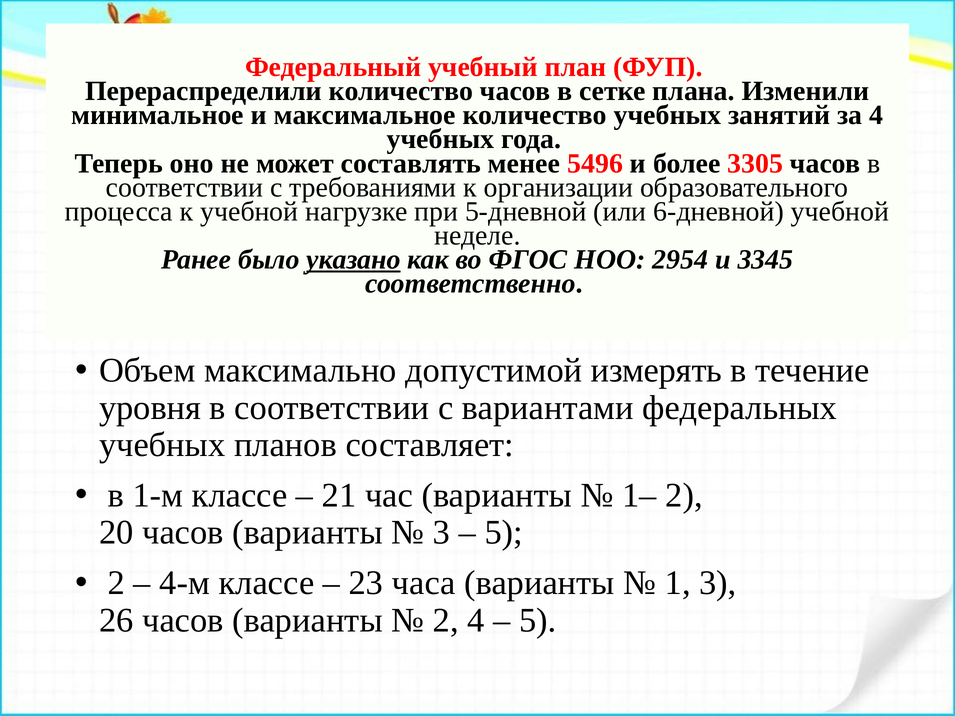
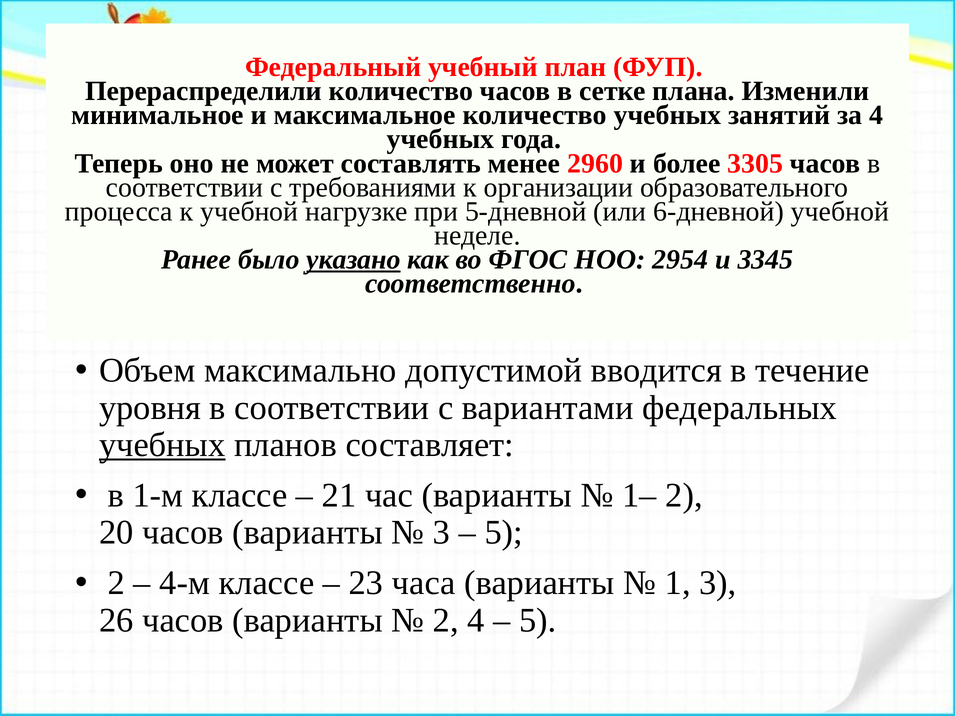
5496: 5496 -> 2960 (595, 163)
измерять: измерять -> вводится (656, 371)
учебных underline: none -> present (162, 445)
